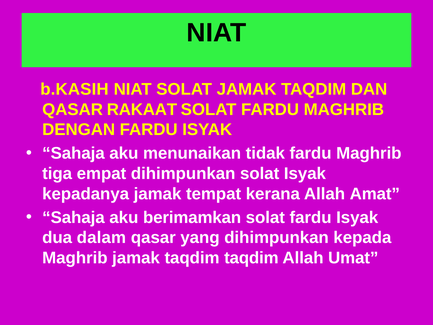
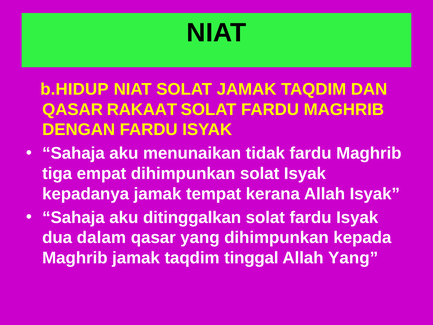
b.KASIH: b.KASIH -> b.HIDUP (74, 89)
Allah Amat: Amat -> Isyak (375, 194)
berimamkan: berimamkan -> ditinggalkan (192, 217)
taqdim taqdim: taqdim -> tinggal (251, 258)
Allah Umat: Umat -> Yang (353, 258)
